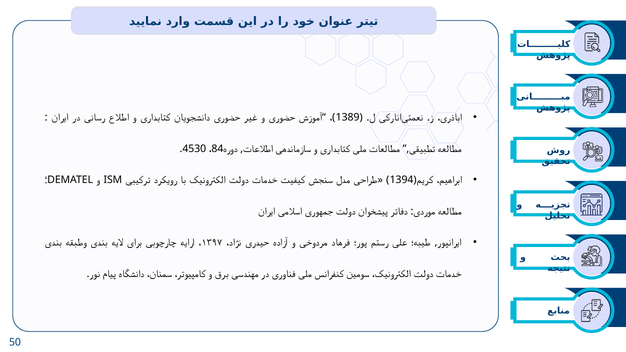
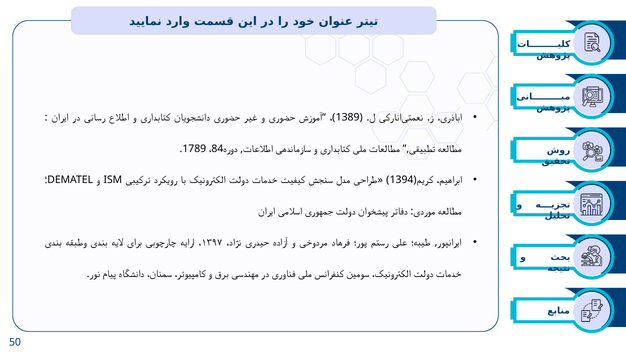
4530: 4530 -> 1789 (194, 149)
